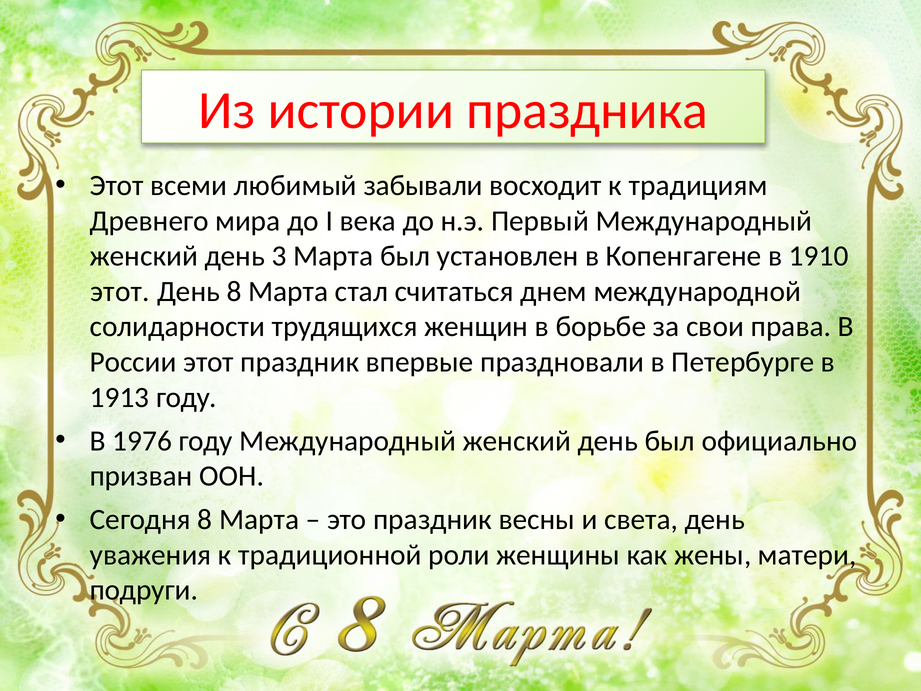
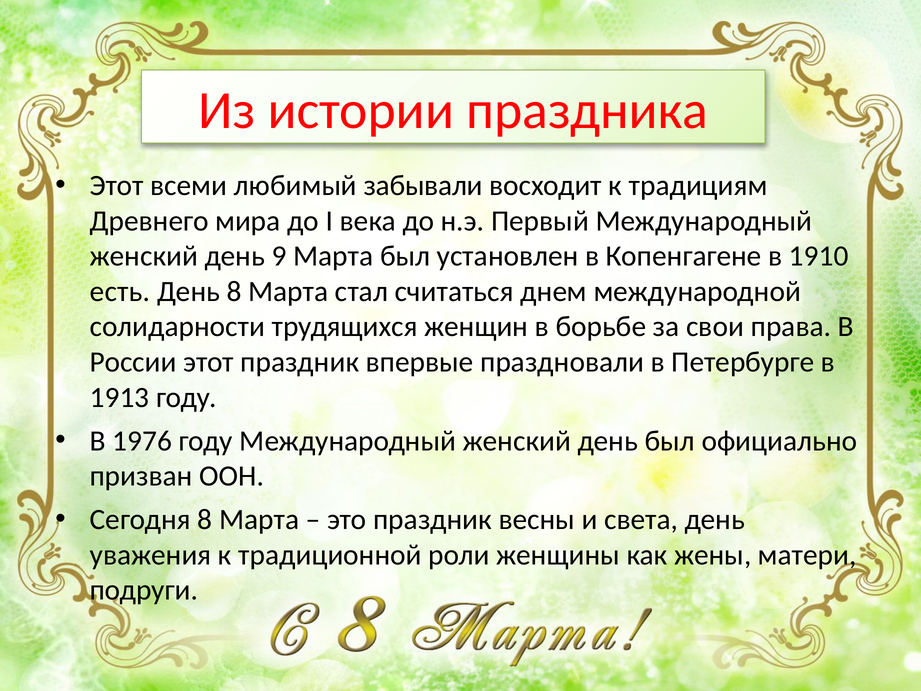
3: 3 -> 9 (279, 256)
этот: этот -> есть (120, 291)
